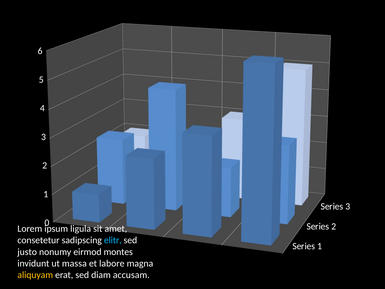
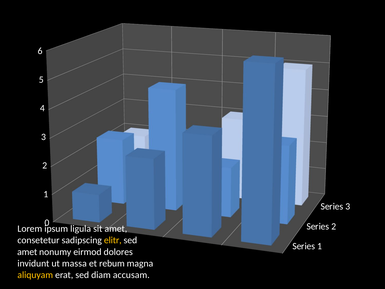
elitr colour: light blue -> yellow (113, 240)
justo: justo -> amet (27, 252)
montes: montes -> dolores (118, 252)
labore: labore -> rebum (112, 263)
